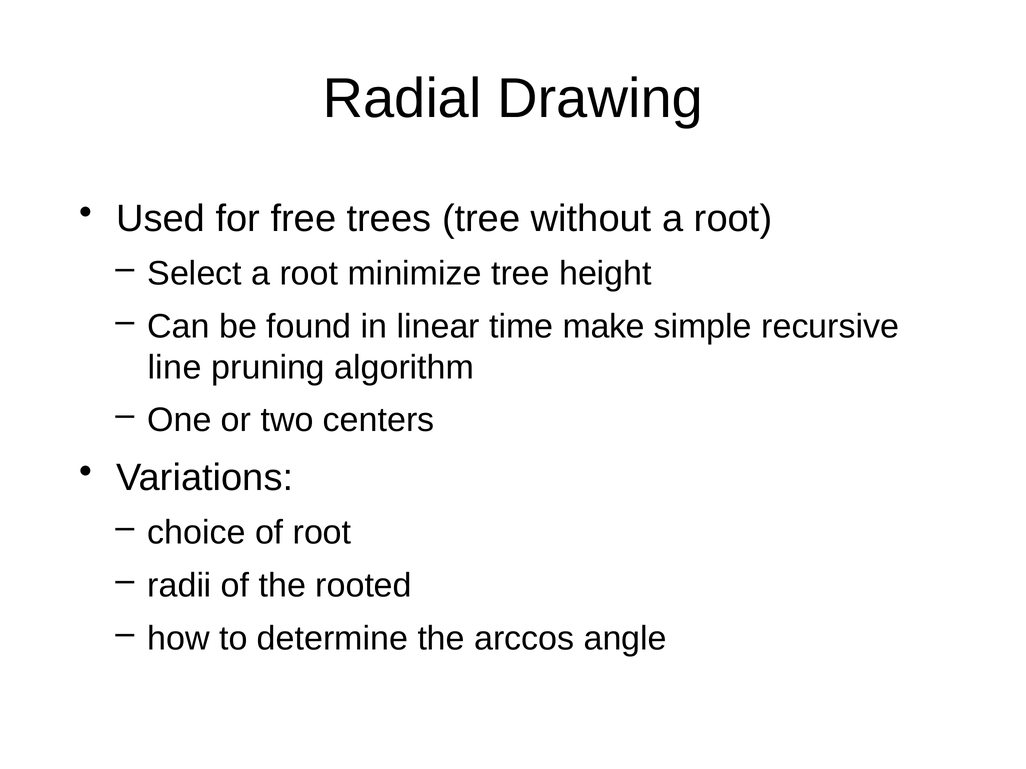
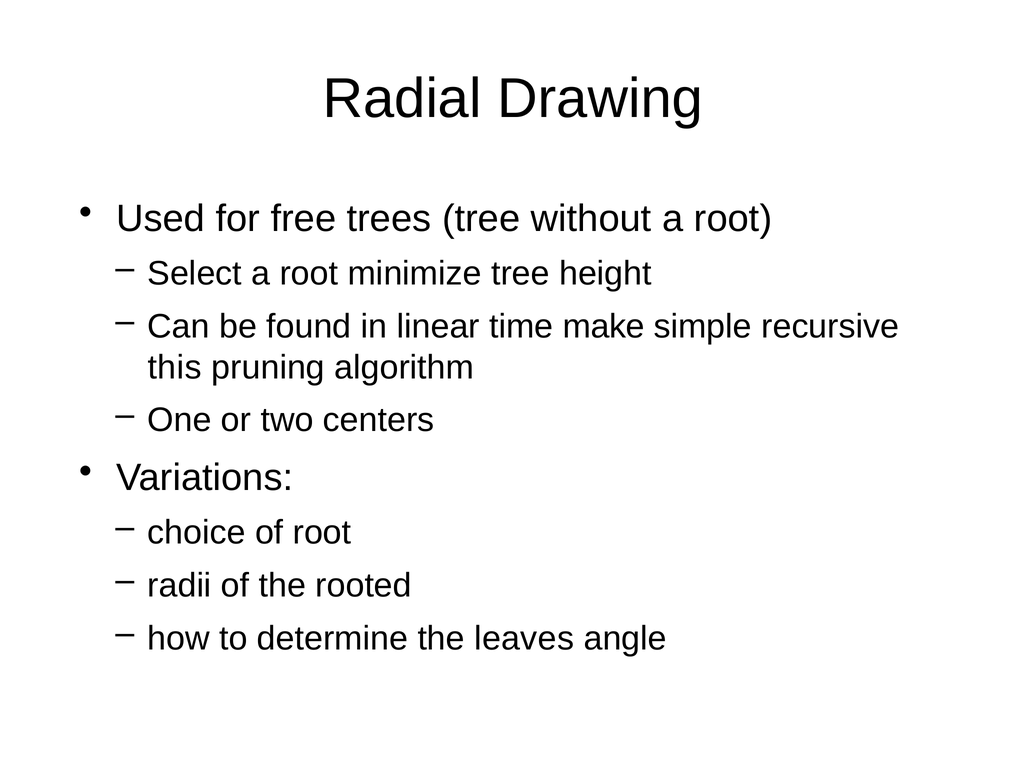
line: line -> this (175, 368)
arccos: arccos -> leaves (524, 639)
